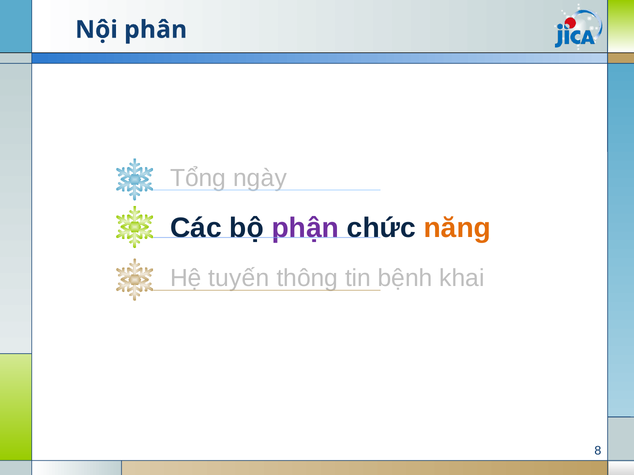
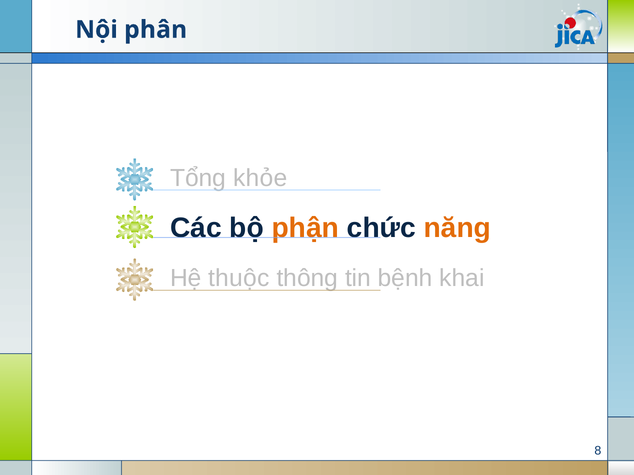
ngày: ngày -> khỏe (260, 178)
phận colour: purple -> orange (305, 228)
tuyến: tuyến -> thuộc (239, 279)
